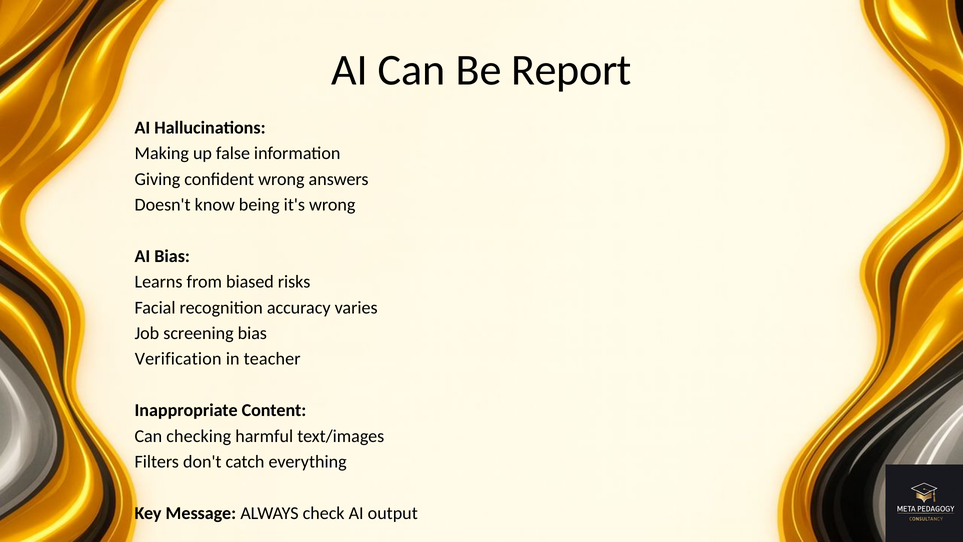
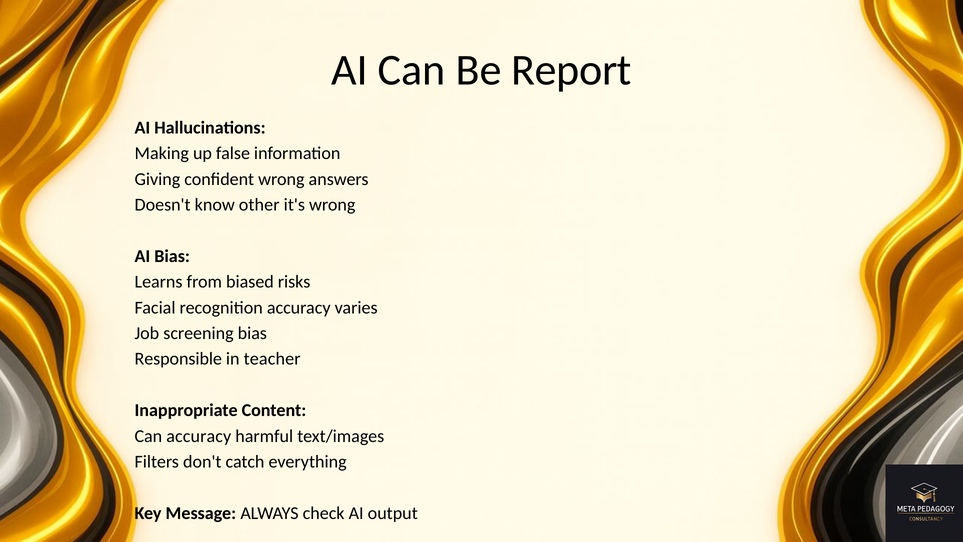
being: being -> other (259, 205)
Verification: Verification -> Responsible (178, 359)
Can checking: checking -> accuracy (199, 436)
